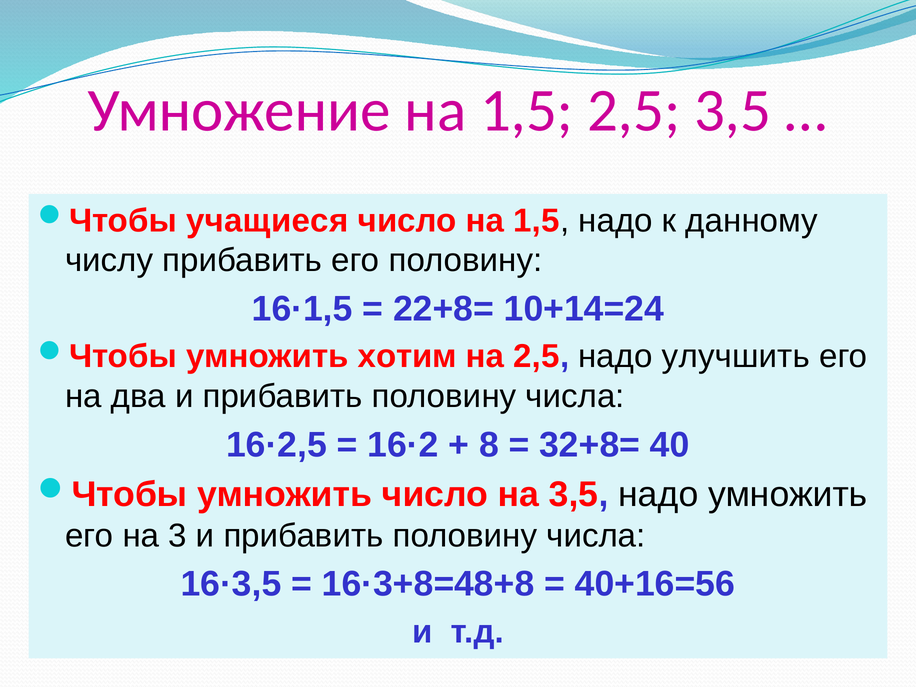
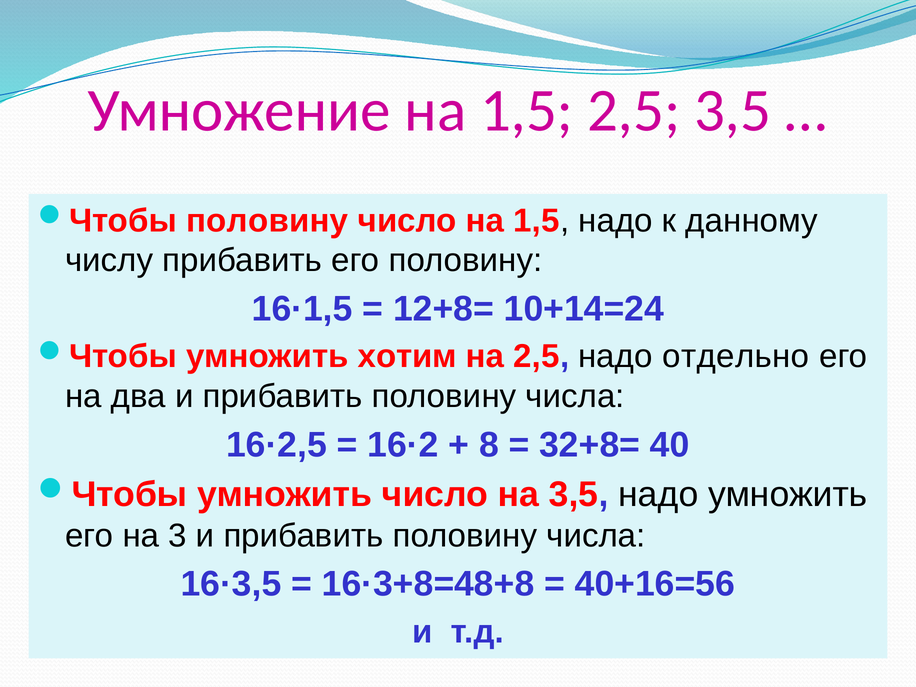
учащиеся: учащиеся -> половину (267, 221)
22+8=: 22+8= -> 12+8= (443, 309)
улучшить: улучшить -> отдельно (736, 357)
